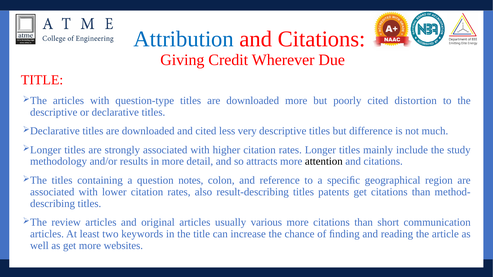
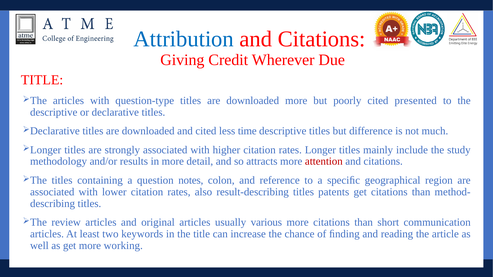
distortion: distortion -> presented (416, 101)
very: very -> time (247, 131)
attention colour: black -> red (324, 162)
websites: websites -> working (123, 246)
